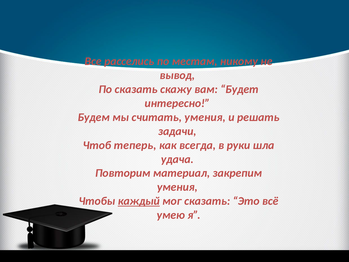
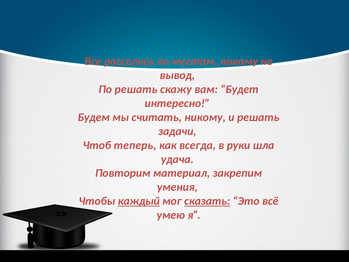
По сказать: сказать -> решать (136, 89)
считать умения: умения -> никому (205, 117)
сказать underline: none -> present (207, 201)
